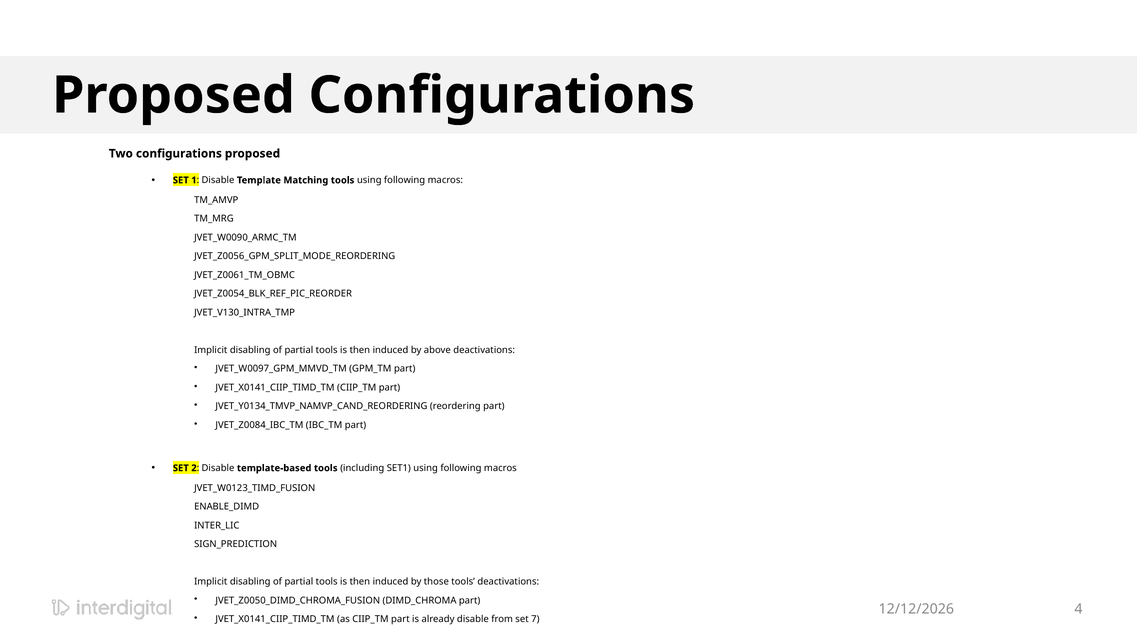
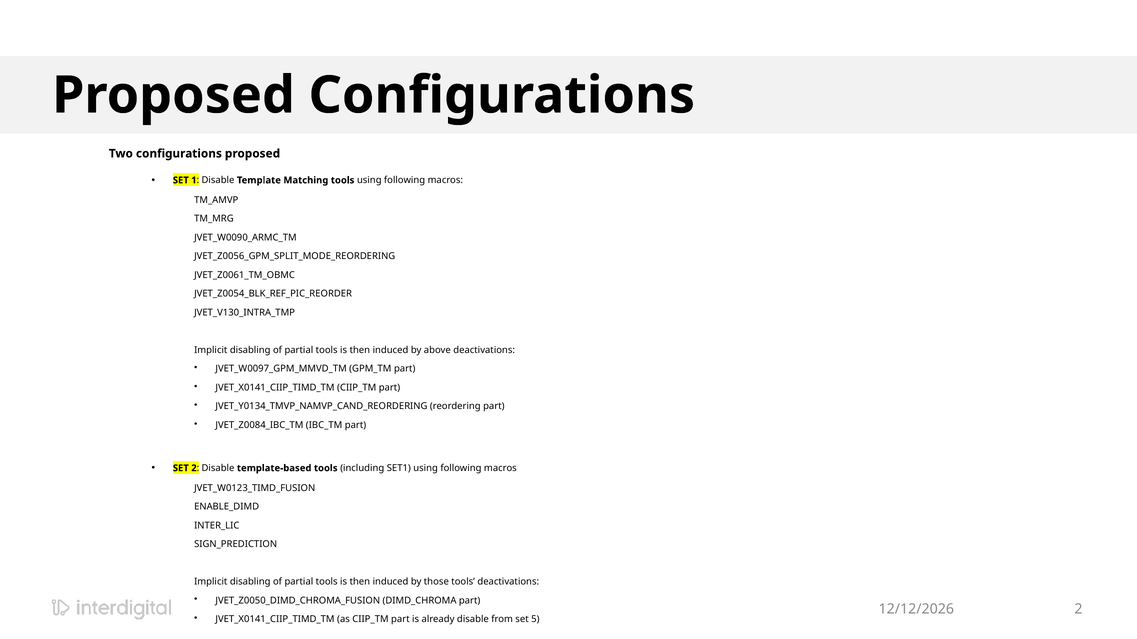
4: 4 -> 2 (1078, 610)
7: 7 -> 5 (535, 620)
